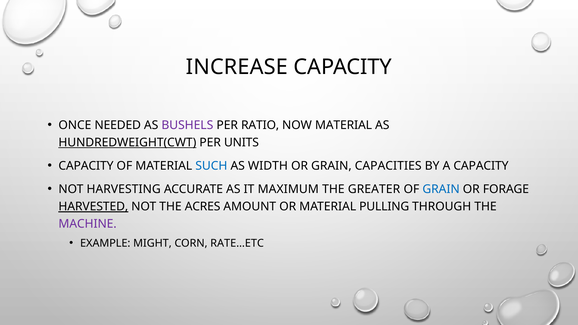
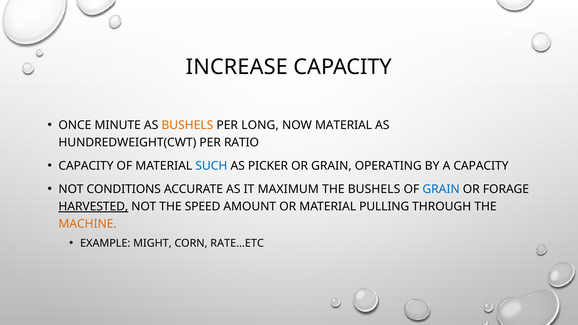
NEEDED: NEEDED -> MINUTE (118, 125)
BUSHELS colour: purple -> orange (187, 125)
RATIO: RATIO -> LONG (260, 125)
HUNDREDWEIGHT(CWT underline: present -> none (127, 143)
UNITS: UNITS -> RATIO (241, 143)
WIDTH: WIDTH -> PICKER (268, 166)
CAPACITIES: CAPACITIES -> OPERATING (388, 166)
HARVESTING: HARVESTING -> CONDITIONS (124, 189)
THE GREATER: GREATER -> BUSHELS (374, 189)
ACRES: ACRES -> SPEED (203, 207)
MACHINE colour: purple -> orange (88, 224)
